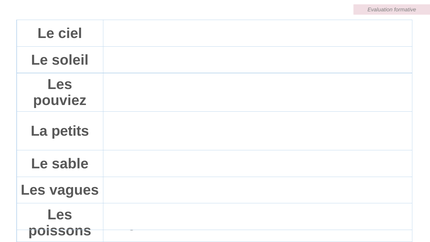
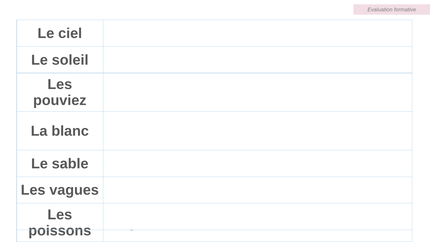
La petits: petits -> blanc (70, 131)
